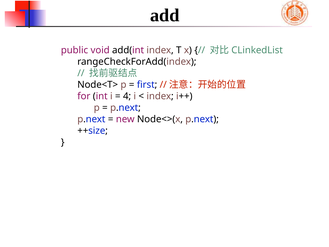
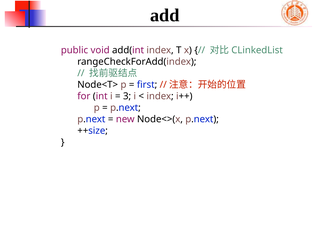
4: 4 -> 3 (127, 96)
